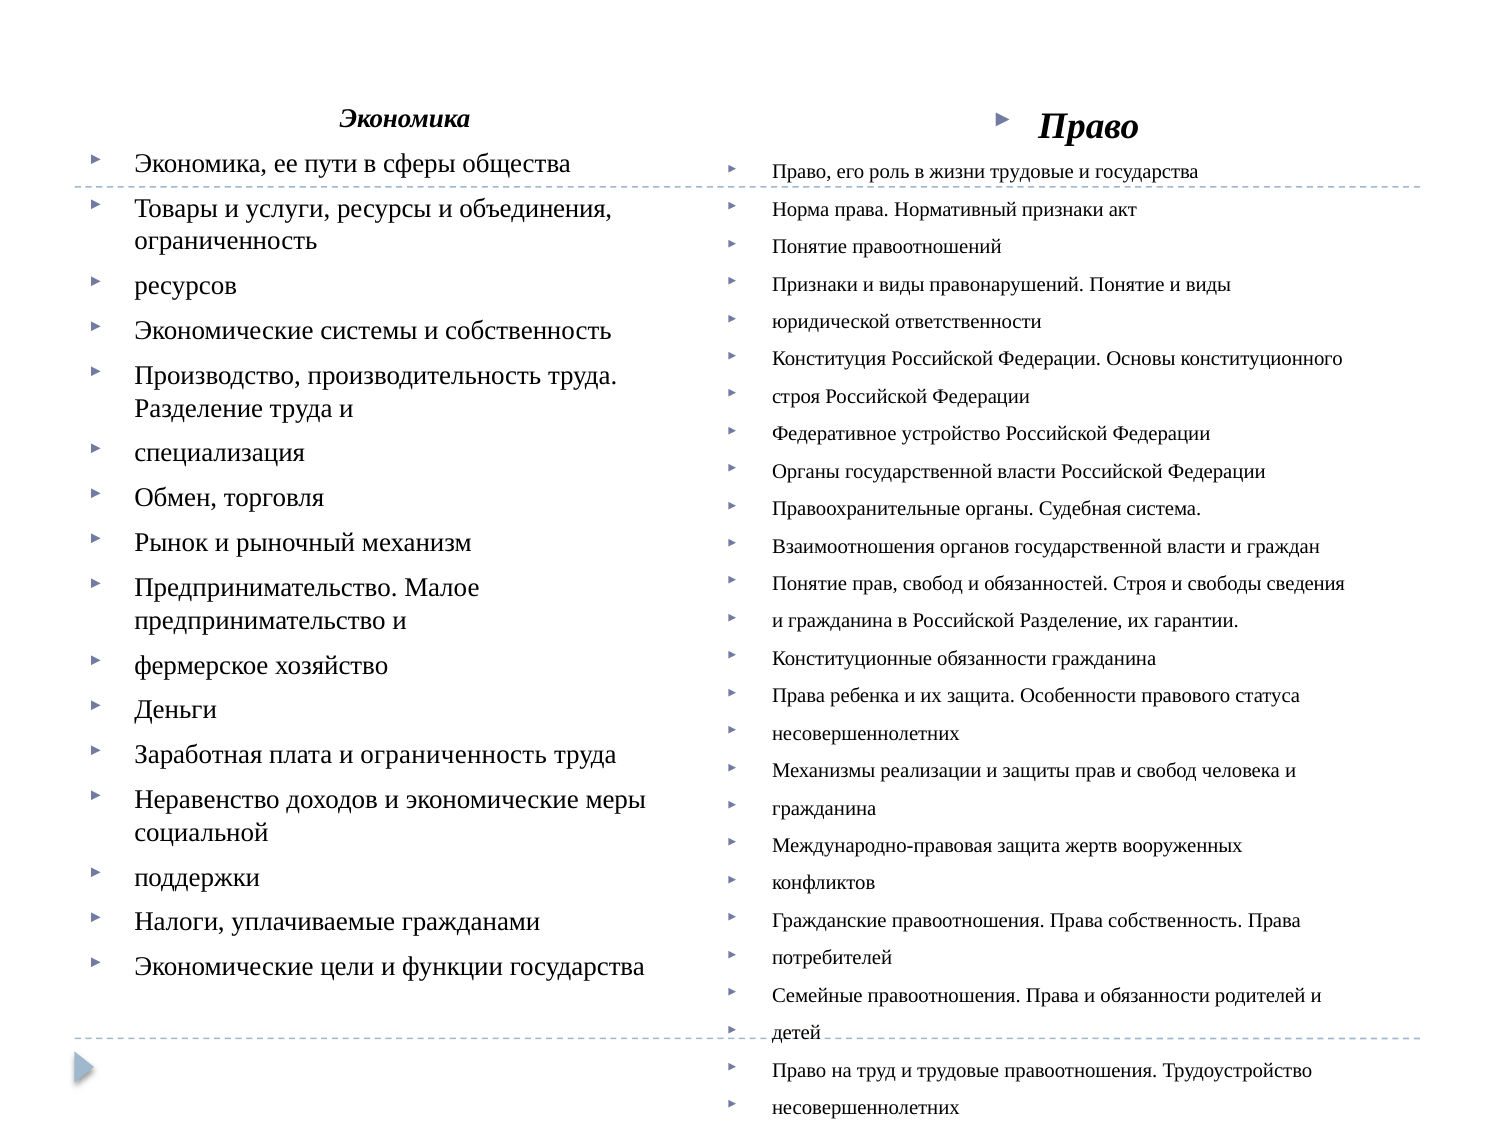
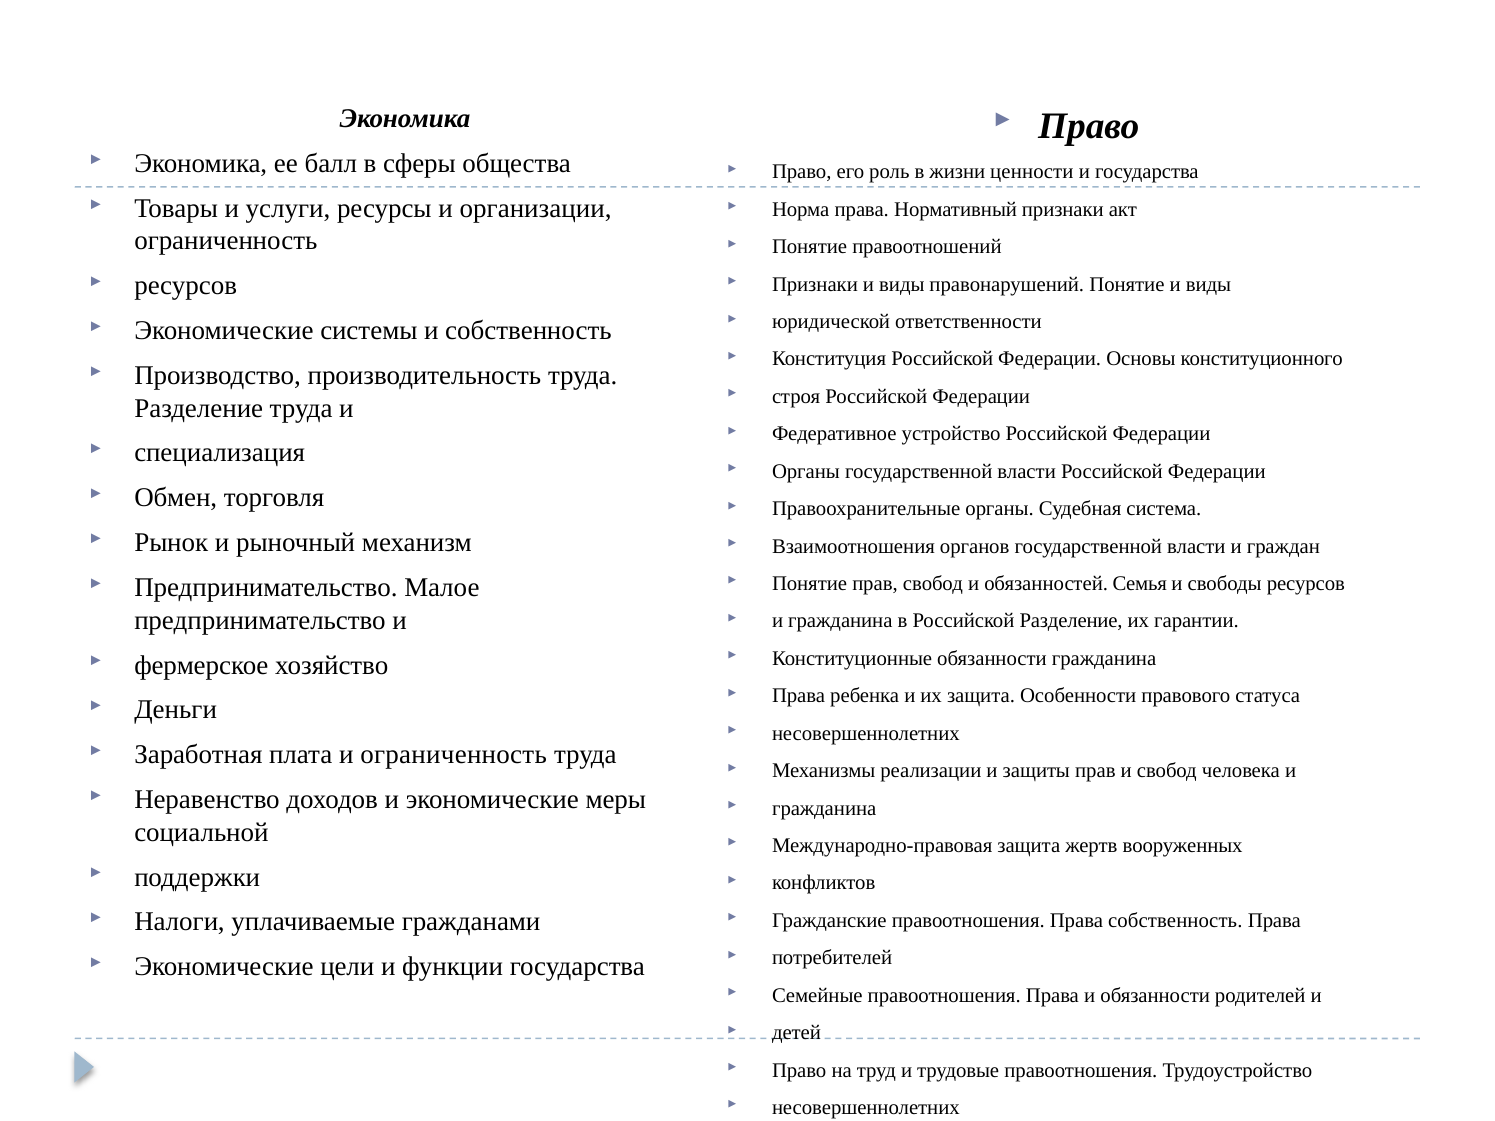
пути: пути -> балл (331, 164)
жизни трудовые: трудовые -> ценности (1032, 172)
объединения: объединения -> организации (536, 209)
обязанностей Строя: Строя -> Семья (1140, 584)
свободы сведения: сведения -> ресурсов (1306, 584)
